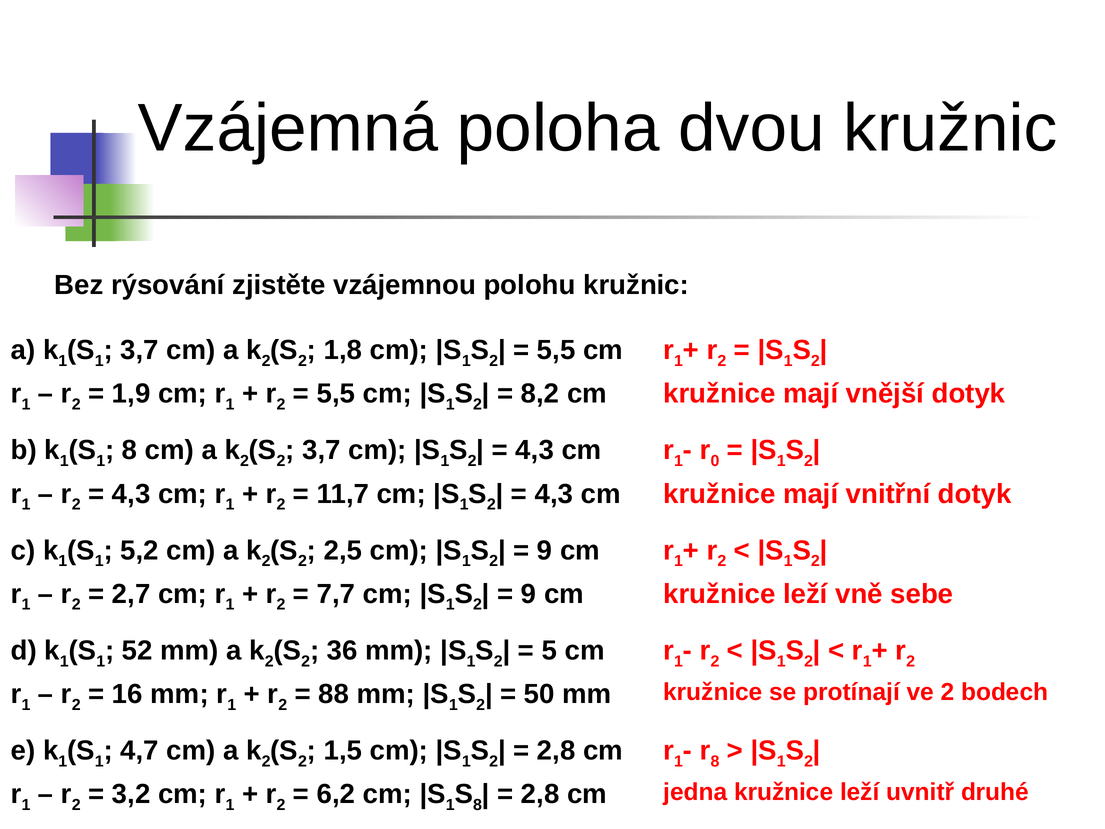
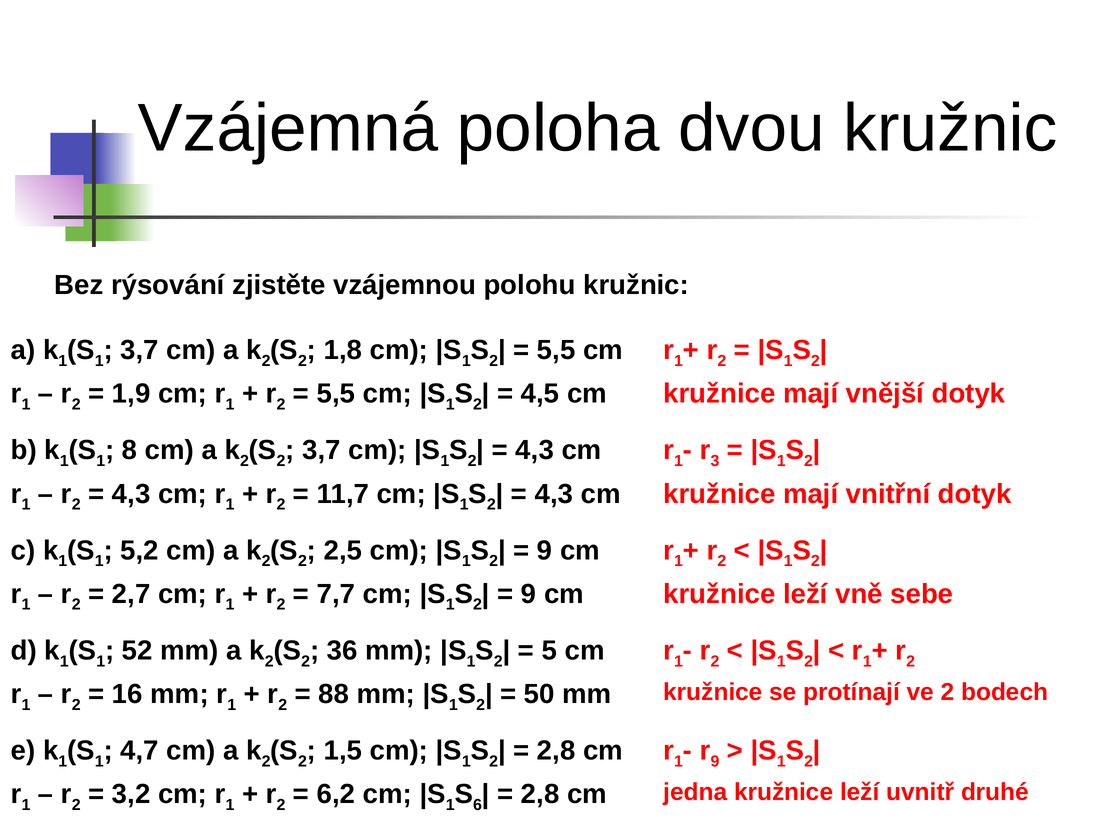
8,2: 8,2 -> 4,5 (540, 394)
0: 0 -> 3 (715, 461)
8: 8 -> 9 (715, 761)
8: 8 -> 6 (477, 805)
